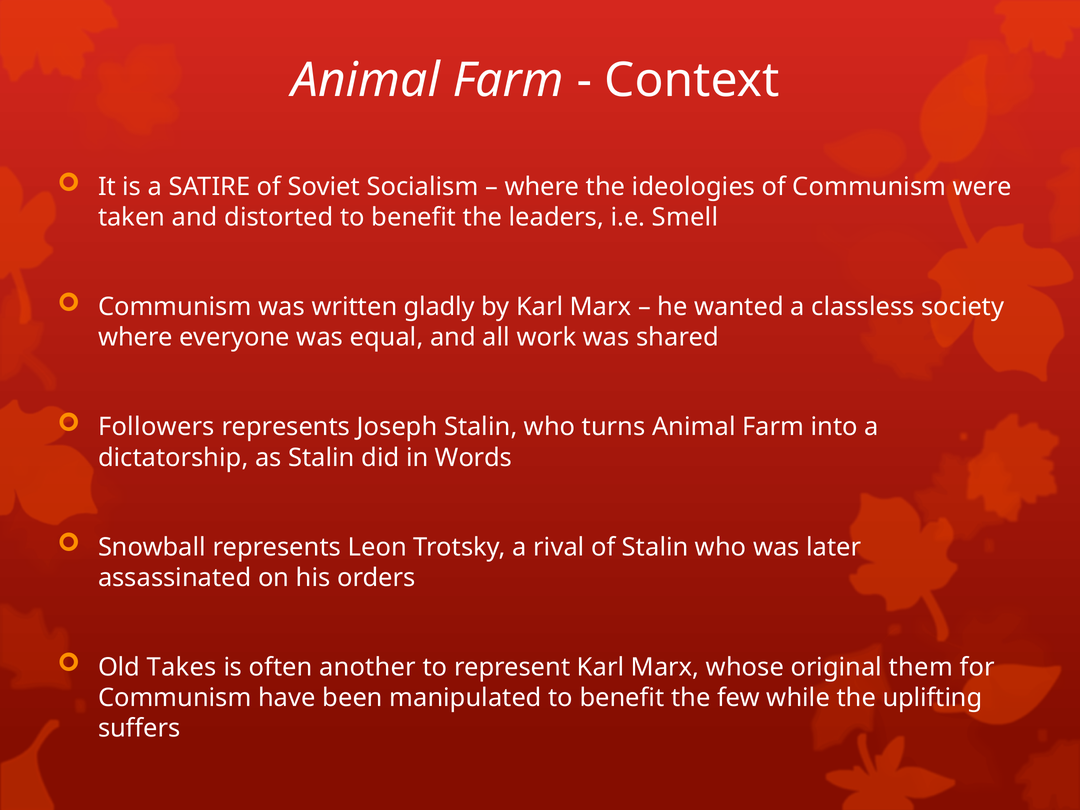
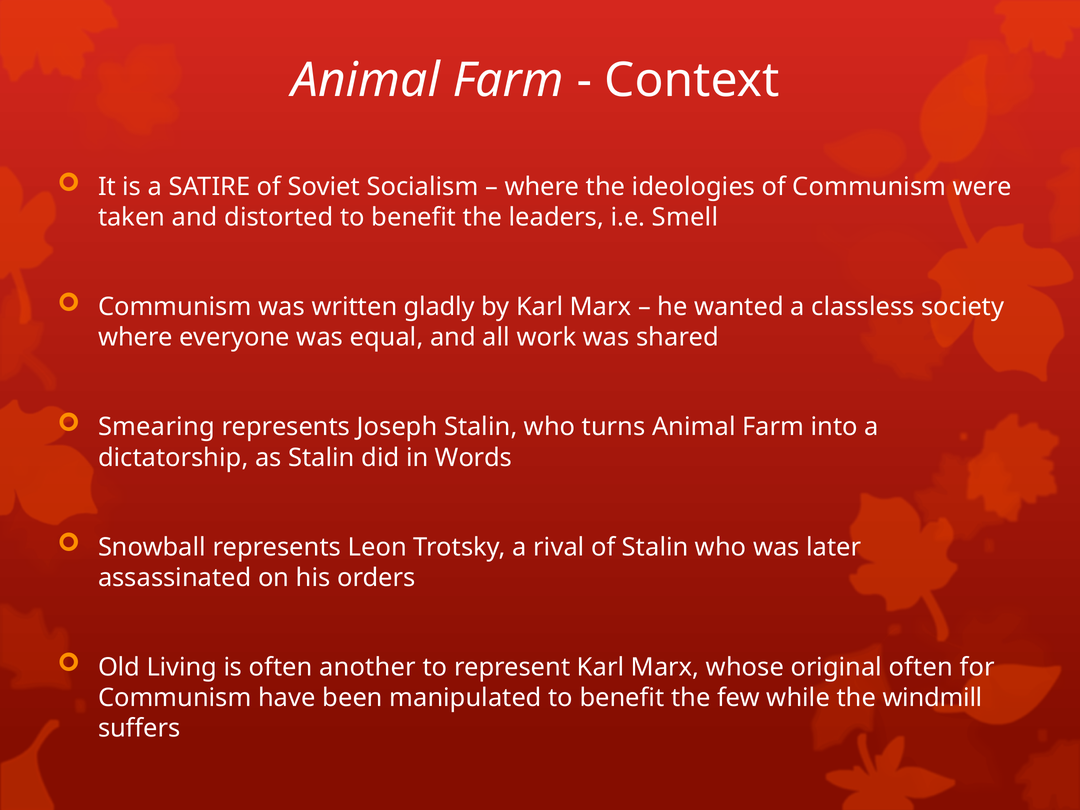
Followers: Followers -> Smearing (156, 427)
Takes: Takes -> Living (182, 667)
original them: them -> often (921, 667)
uplifting: uplifting -> windmill (933, 698)
